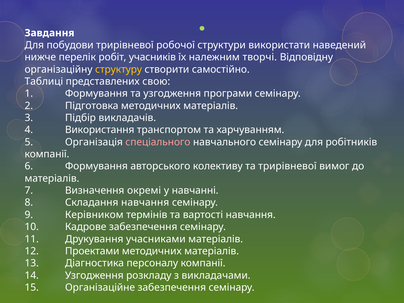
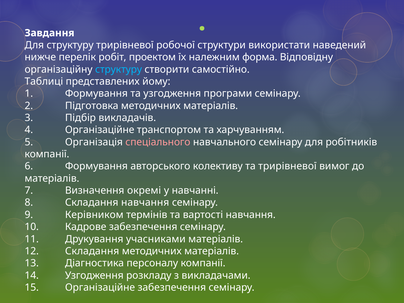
Для побудови: побудови -> структуру (70, 45)
учасників: учасників -> проектом (152, 57)
творчі: творчі -> форма (260, 57)
структуру colour: yellow -> light blue (119, 69)
свою: свою -> йому (156, 81)
4 Використання: Використання -> Організаційне (100, 130)
12 Проектами: Проектами -> Складання (92, 251)
